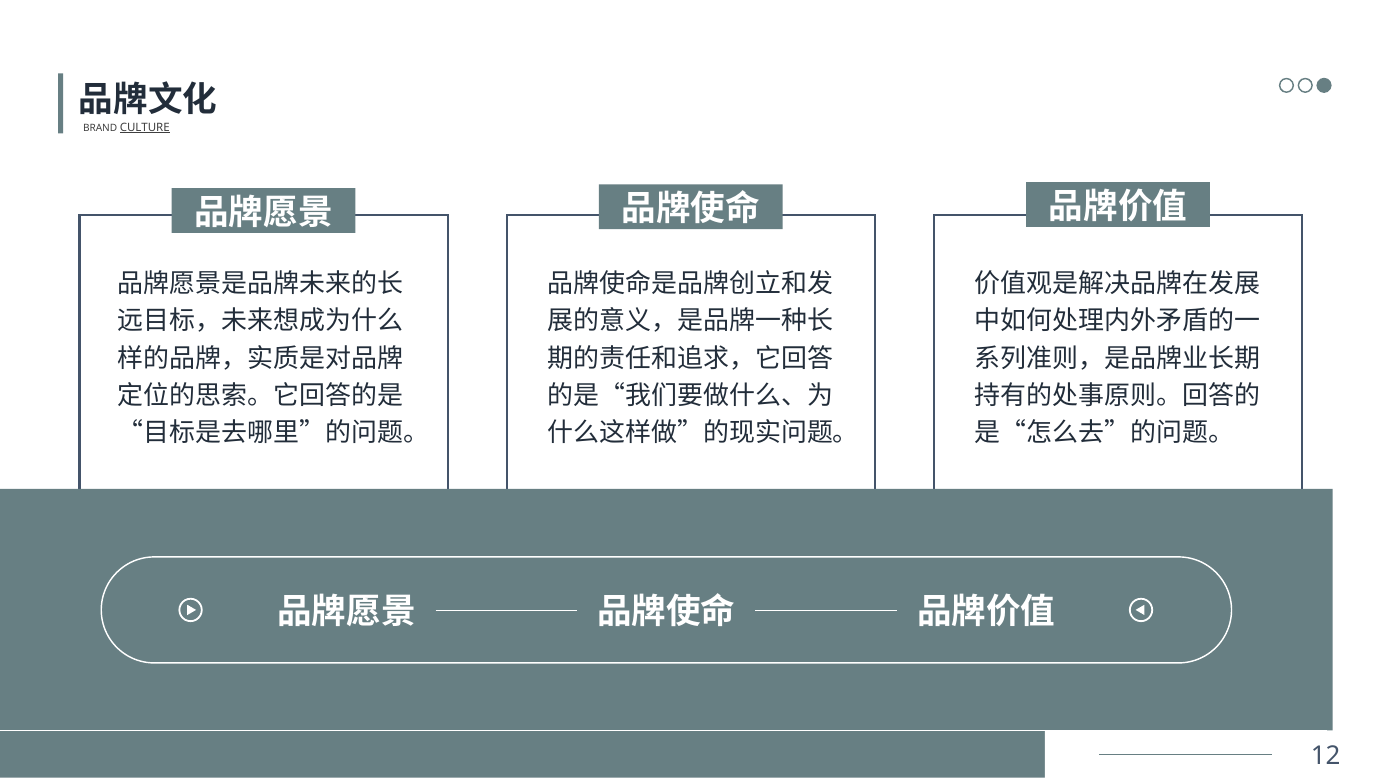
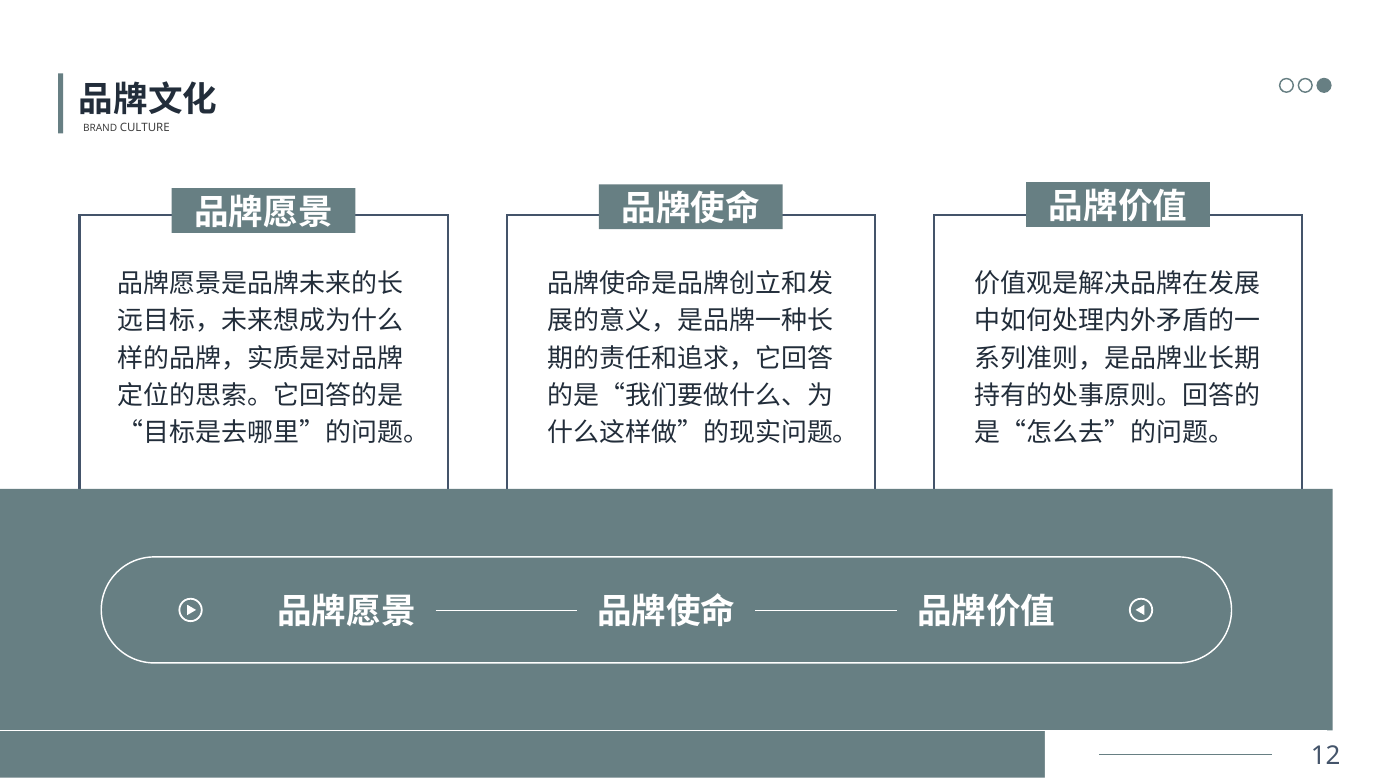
CULTURE underline: present -> none (145, 128)
